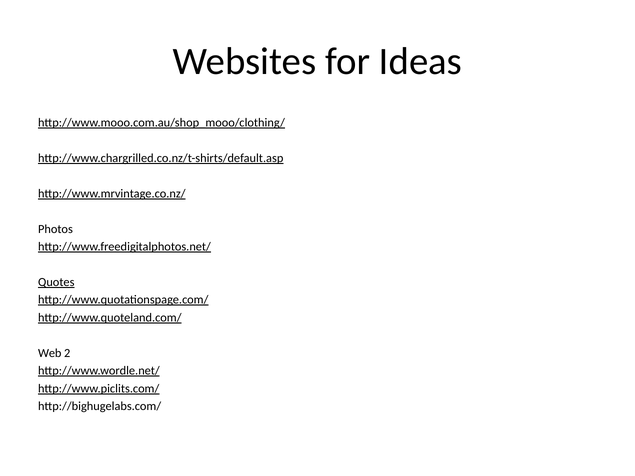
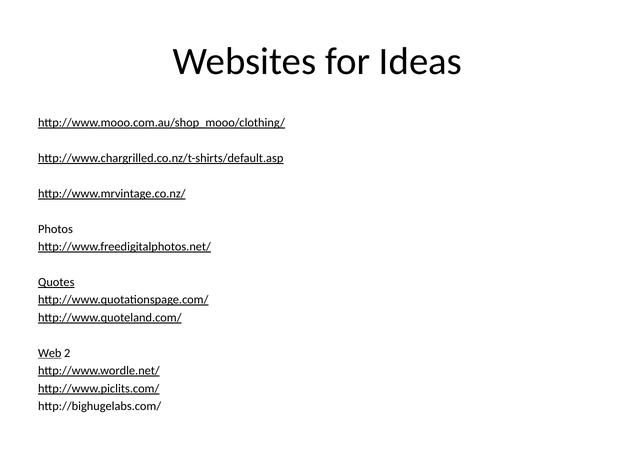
Web underline: none -> present (50, 353)
